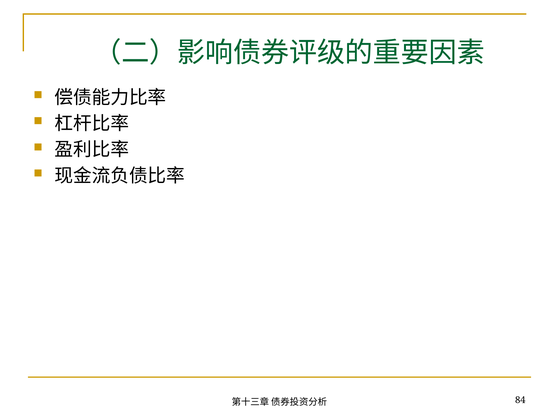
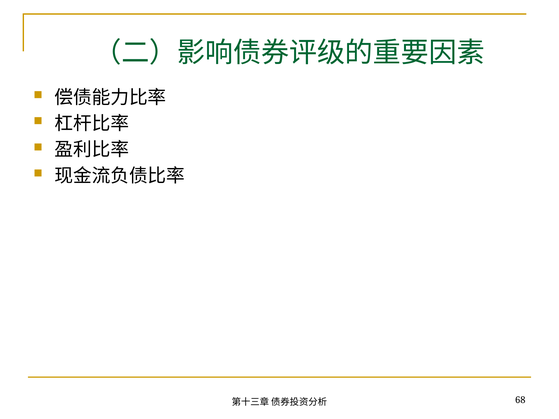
84: 84 -> 68 (520, 400)
